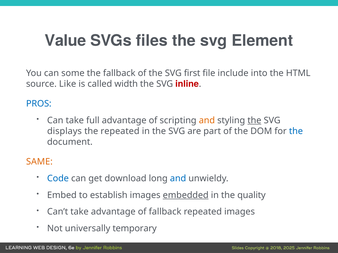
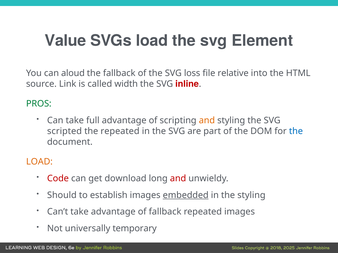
SVGs files: files -> load (152, 41)
some: some -> aloud (73, 73)
first: first -> loss (192, 73)
include: include -> relative (233, 73)
Like: Like -> Link (68, 84)
PROS colour: blue -> green (39, 104)
the underline: present -> none (254, 121)
displays: displays -> scripted (64, 131)
SAME: SAME -> LOAD (39, 162)
Code colour: blue -> red (58, 179)
and colour: blue -> red (178, 179)
Embed: Embed -> Should (62, 195)
the quality: quality -> styling (251, 195)
